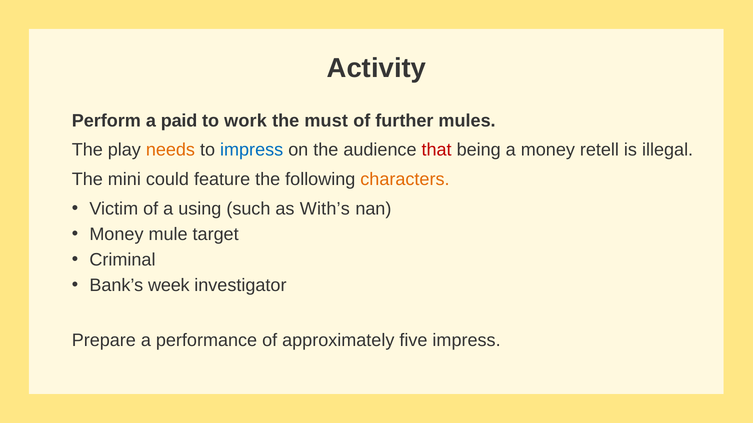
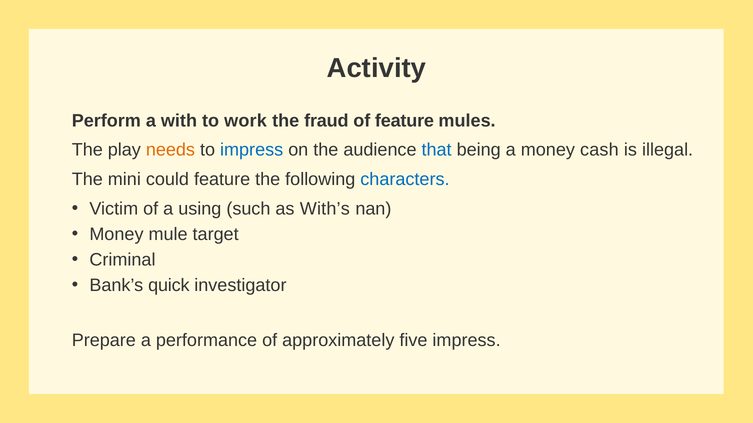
paid: paid -> with (179, 121)
must: must -> fraud (326, 121)
of further: further -> feature (404, 121)
that colour: red -> blue (437, 150)
retell: retell -> cash (599, 150)
characters colour: orange -> blue (405, 180)
week: week -> quick (169, 286)
